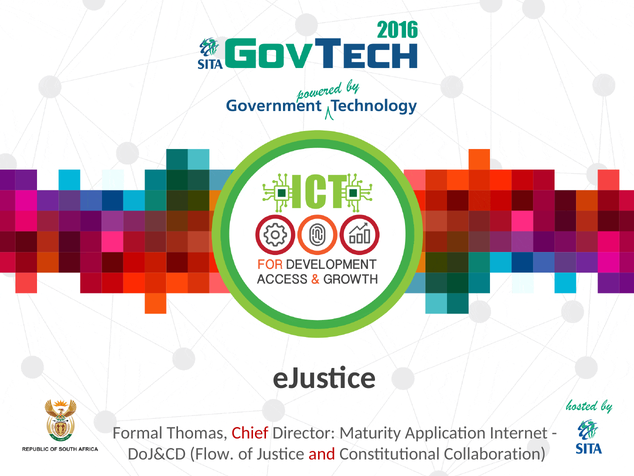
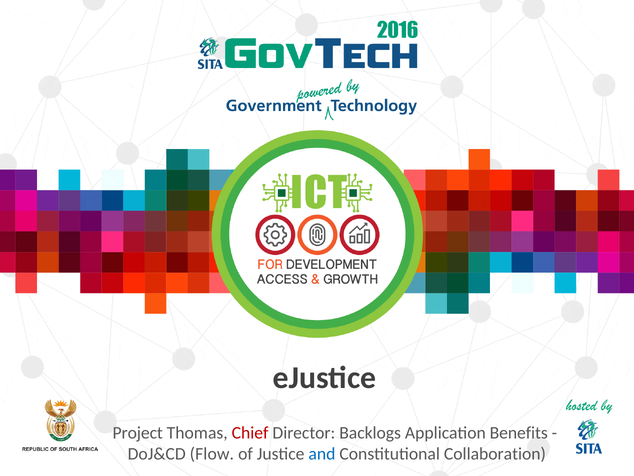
Formal: Formal -> Project (138, 432)
Maturity: Maturity -> Backlogs (370, 432)
Internet: Internet -> Benefits (519, 432)
and colour: red -> blue (322, 454)
